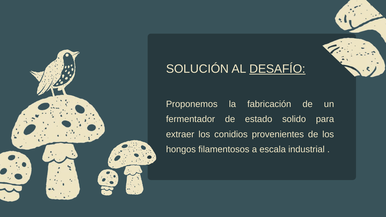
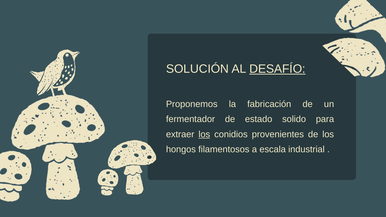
los underline: none -> present (204, 134)
